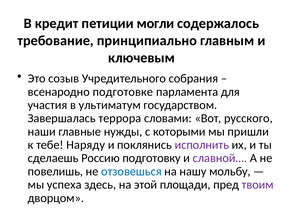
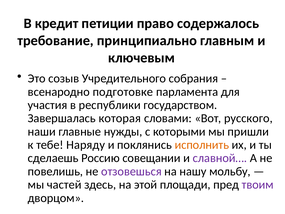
могли: могли -> право (155, 23)
ультиматум: ультиматум -> республики (110, 105)
террора: террора -> которая (120, 118)
исполнить colour: purple -> orange (202, 145)
подготовку: подготовку -> совещании (152, 158)
отзовешься colour: blue -> purple (131, 171)
успеха: успеха -> частей (64, 184)
